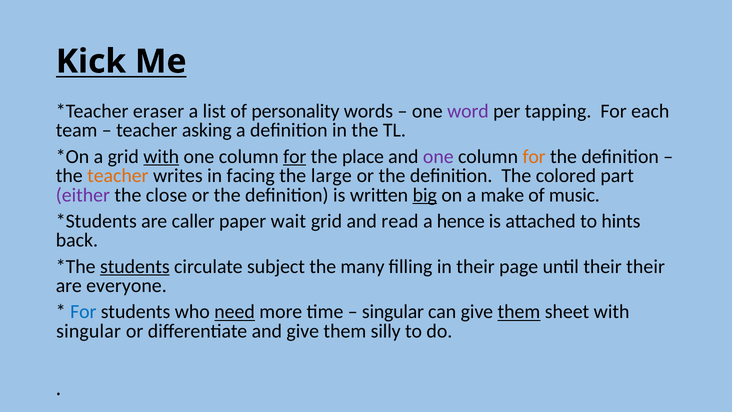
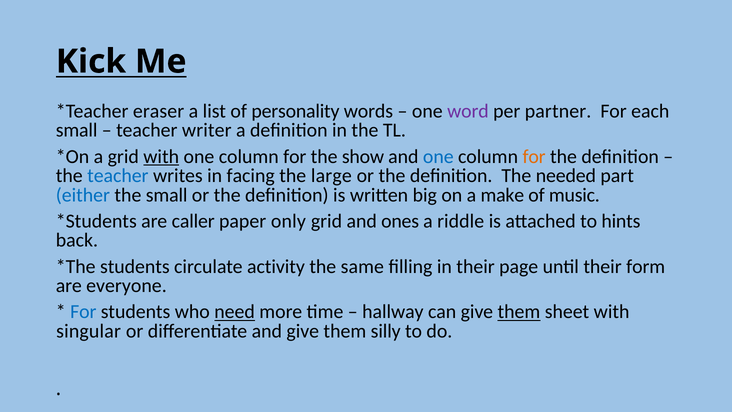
tapping: tapping -> partner (558, 111)
team: team -> small (77, 130)
asking: asking -> writer (207, 130)
for underline: present -> none (295, 156)
place: place -> show (363, 156)
one colour: purple -> blue (438, 156)
teacher colour: orange -> blue (118, 176)
colored: colored -> needed (566, 176)
either colour: purple -> blue (83, 195)
the close: close -> small (167, 195)
big underline: present -> none (425, 195)
wait: wait -> only (288, 221)
read: read -> ones (400, 221)
hence: hence -> riddle (461, 221)
students underline: present -> none (135, 266)
subject: subject -> activity (276, 266)
many: many -> same (362, 266)
their their: their -> form (646, 266)
singular: singular -> hallway (393, 312)
